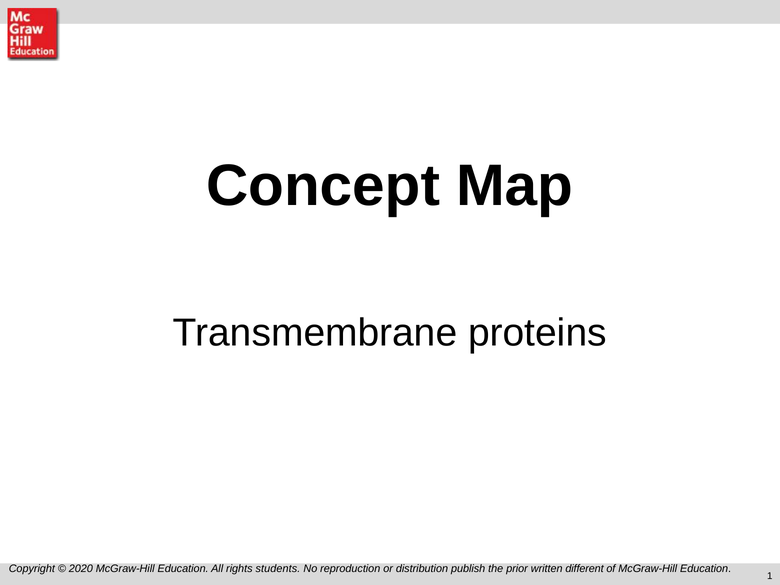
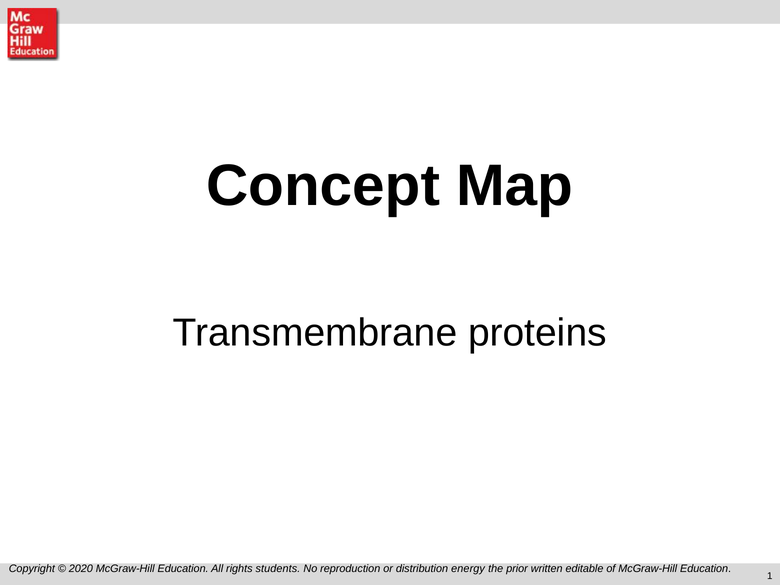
publish: publish -> energy (468, 568)
different: different -> editable (584, 568)
